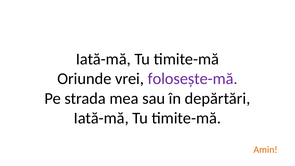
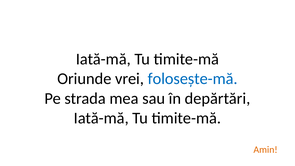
folosește-mă colour: purple -> blue (193, 79)
